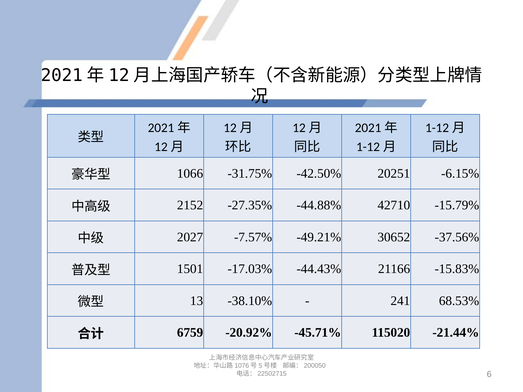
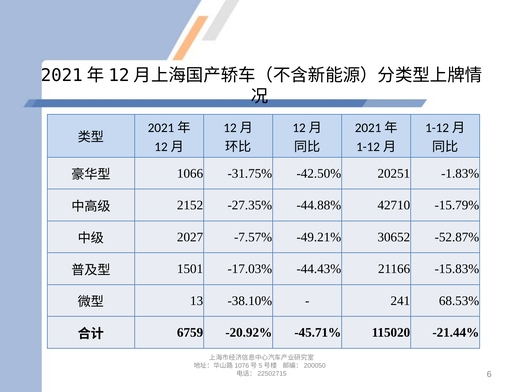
-6.15%: -6.15% -> -1.83% (460, 174)
-37.56%: -37.56% -> -52.87% (457, 237)
